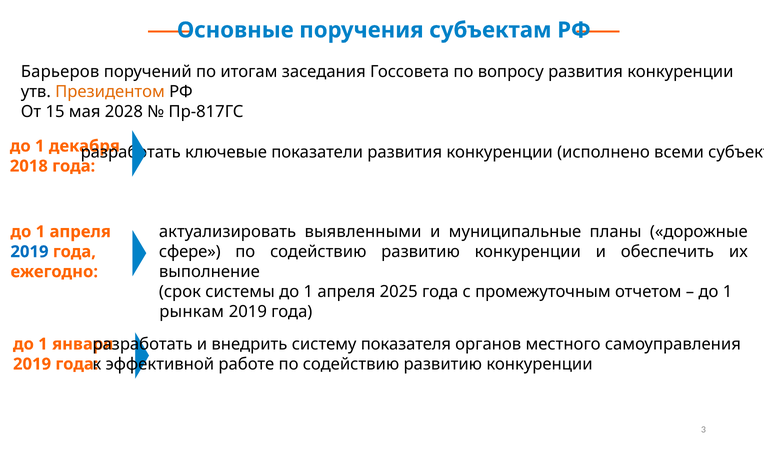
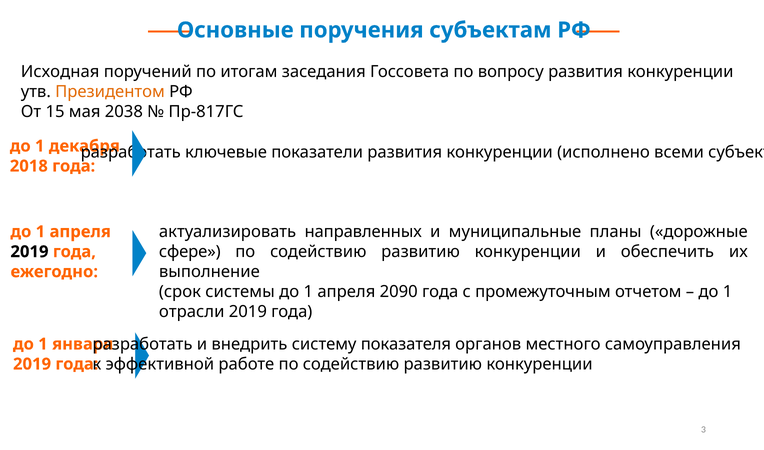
Барьеров: Барьеров -> Исходная (60, 71)
2028: 2028 -> 2038 (124, 111)
выявленными: выявленными -> направленных (363, 231)
2019 colour: blue -> black (29, 251)
2025: 2025 -> 2090 (399, 291)
рынкам: рынкам -> отрасли (192, 311)
